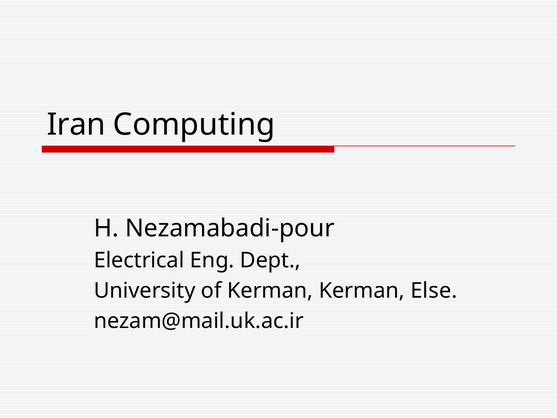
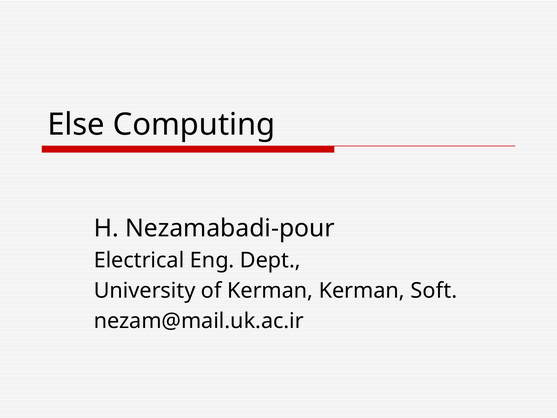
Iran: Iran -> Else (76, 125)
Else: Else -> Soft (434, 291)
